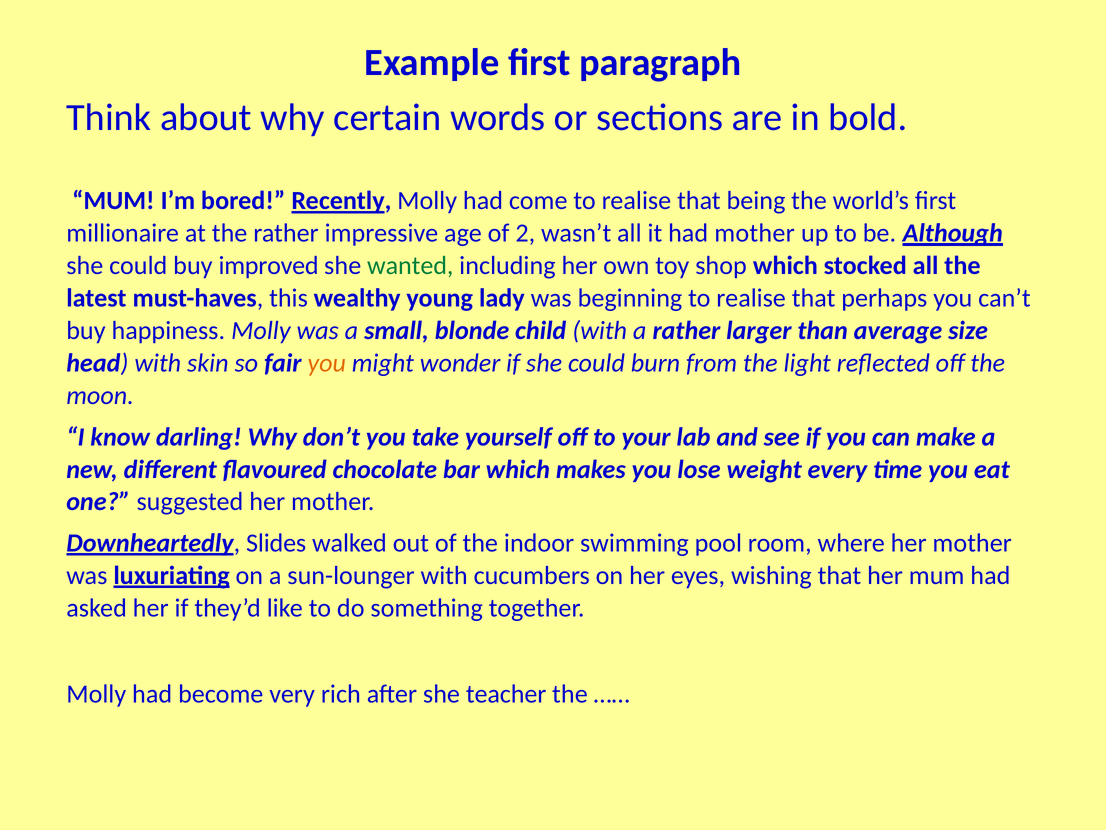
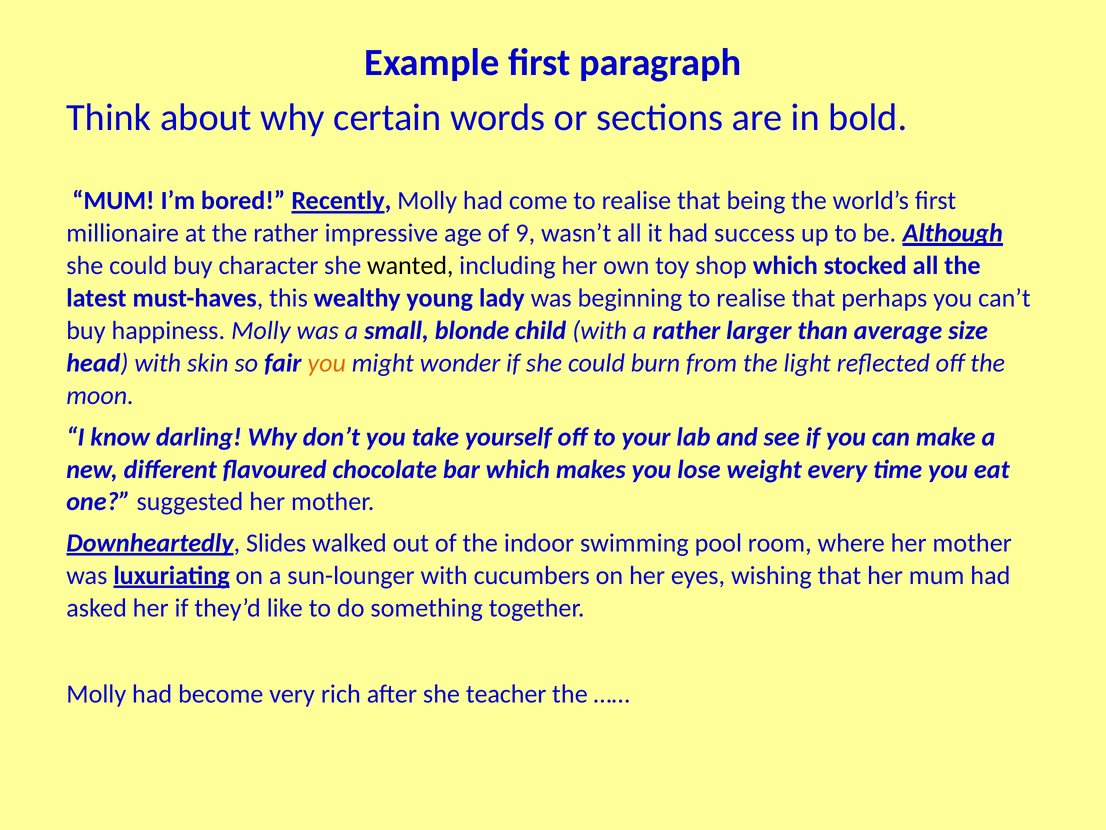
2: 2 -> 9 (525, 233)
had mother: mother -> success (755, 233)
improved: improved -> character (268, 266)
wanted colour: green -> black (410, 266)
